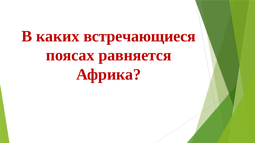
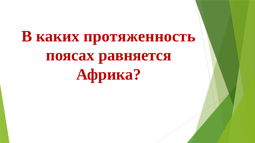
встречающиеся: встречающиеся -> протяженность (139, 36)
